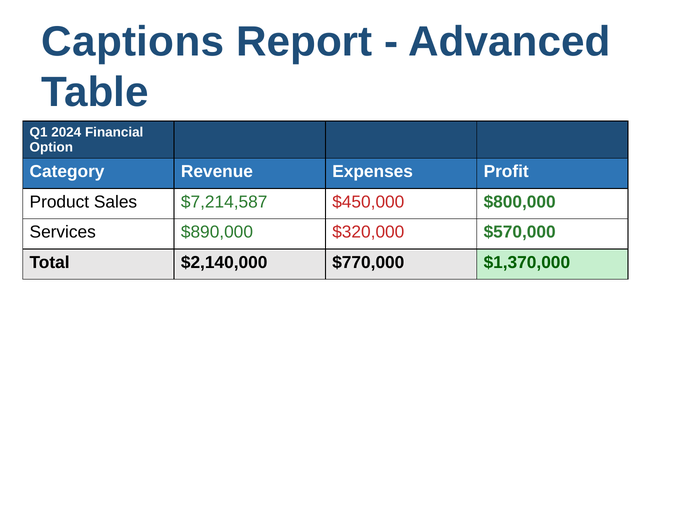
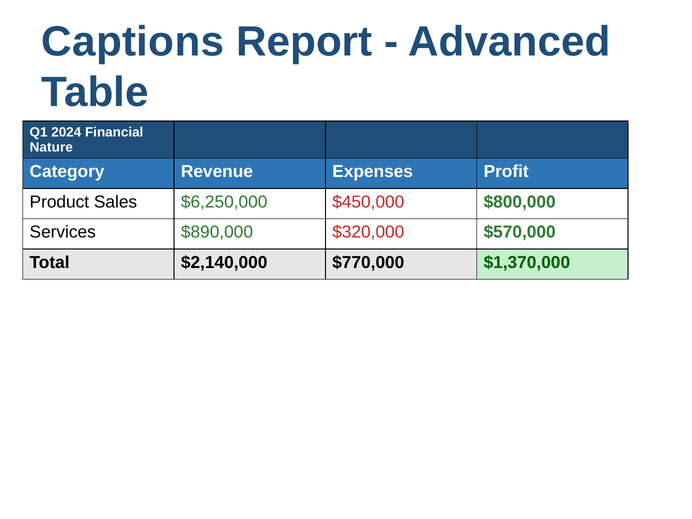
Option: Option -> Nature (51, 147)
$7,214,587: $7,214,587 -> $6,250,000 (224, 202)
